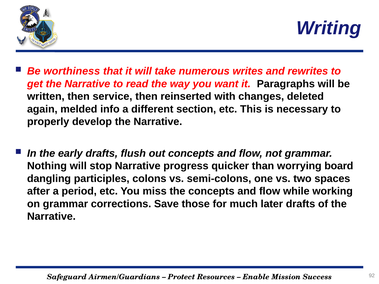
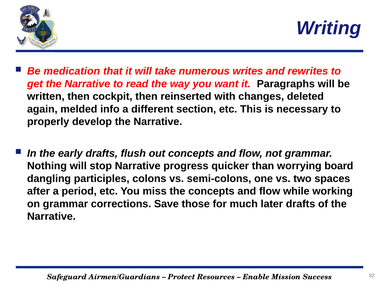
worthiness: worthiness -> medication (72, 71)
service: service -> cockpit (113, 97)
